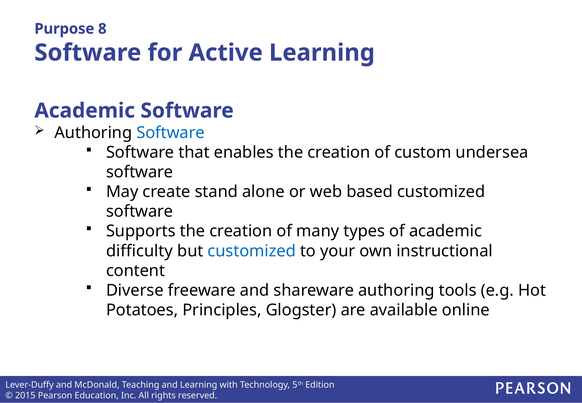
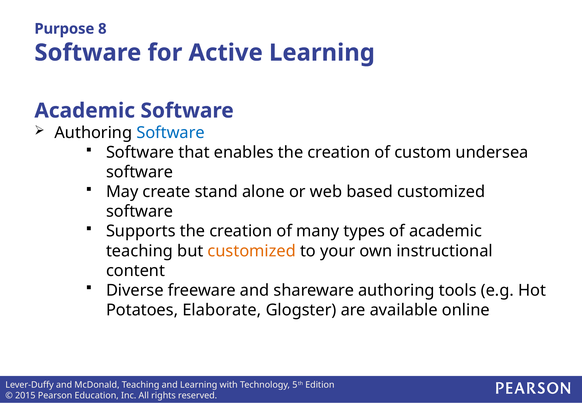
difficulty: difficulty -> teaching (140, 251)
customized colour: blue -> orange (252, 251)
Principles: Principles -> Elaborate (222, 310)
